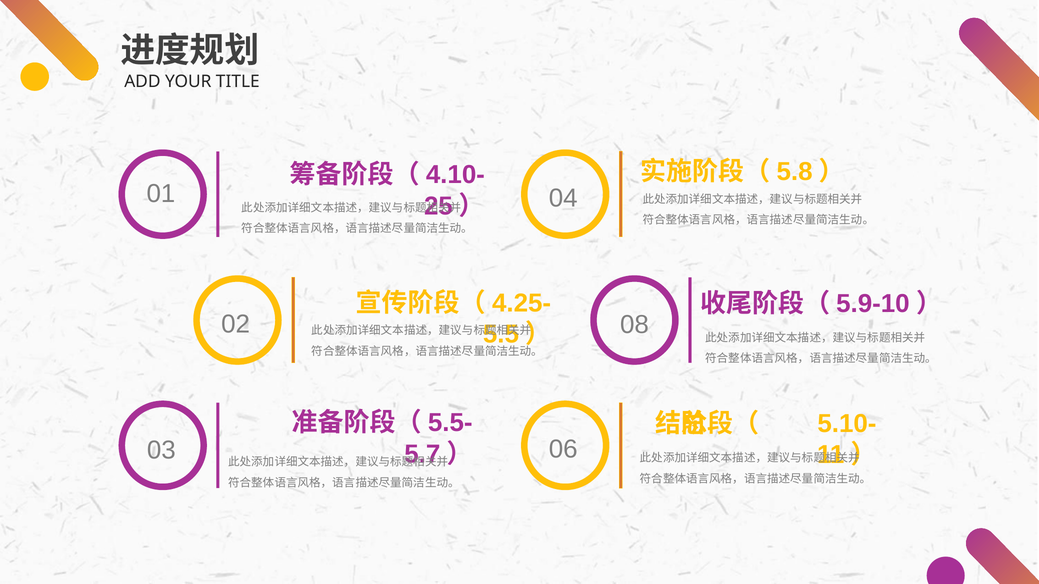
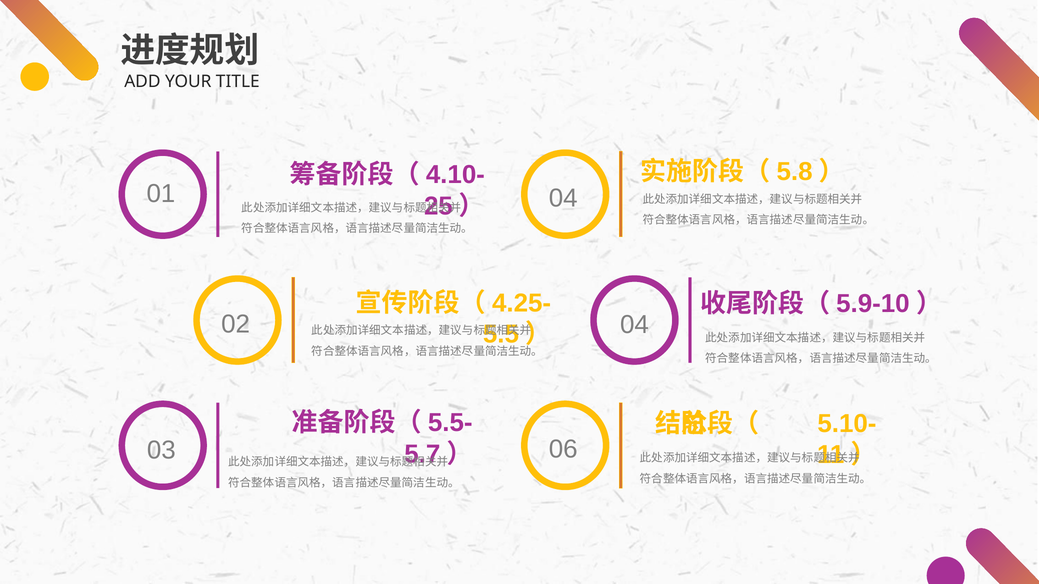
02 08: 08 -> 04 (634, 325)
